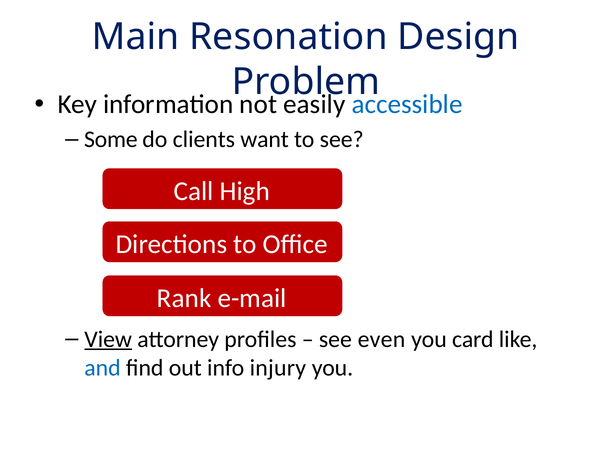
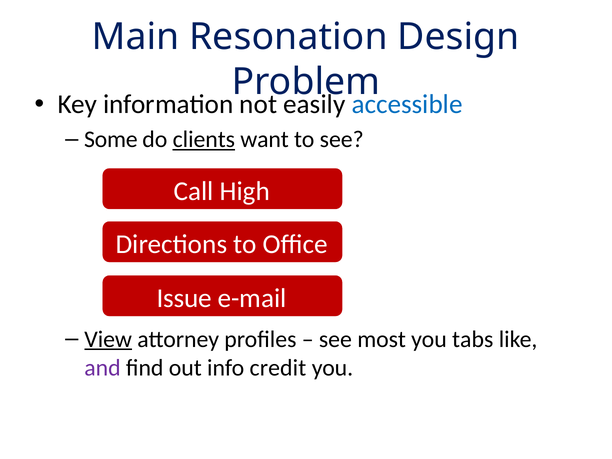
clients underline: none -> present (204, 140)
Rank: Rank -> Issue (184, 298)
even: even -> most (382, 339)
card: card -> tabs (473, 339)
and colour: blue -> purple (103, 368)
injury: injury -> credit (278, 368)
